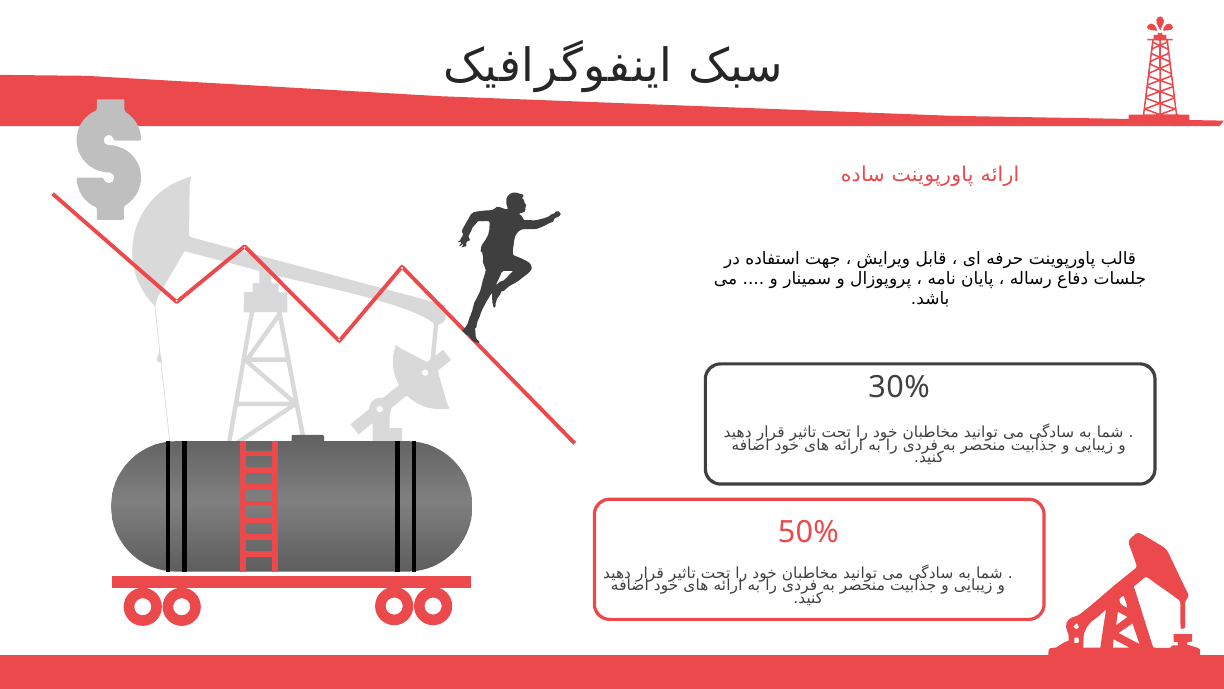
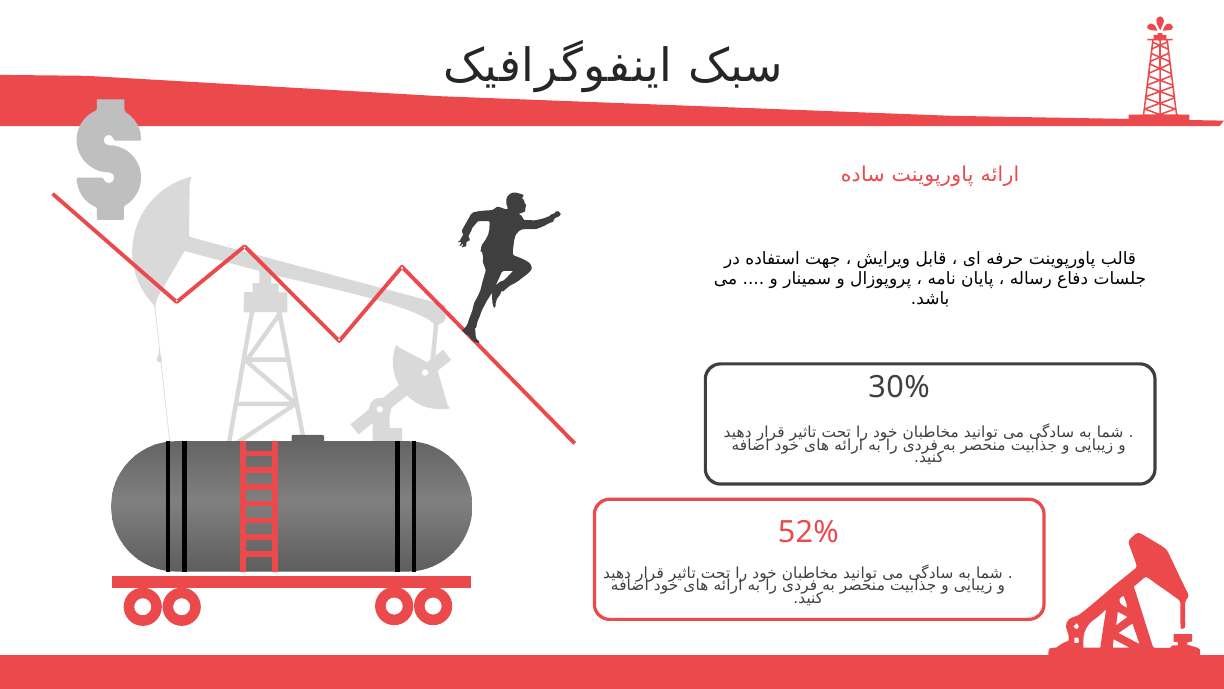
50%: 50% -> 52% (808, 532)
